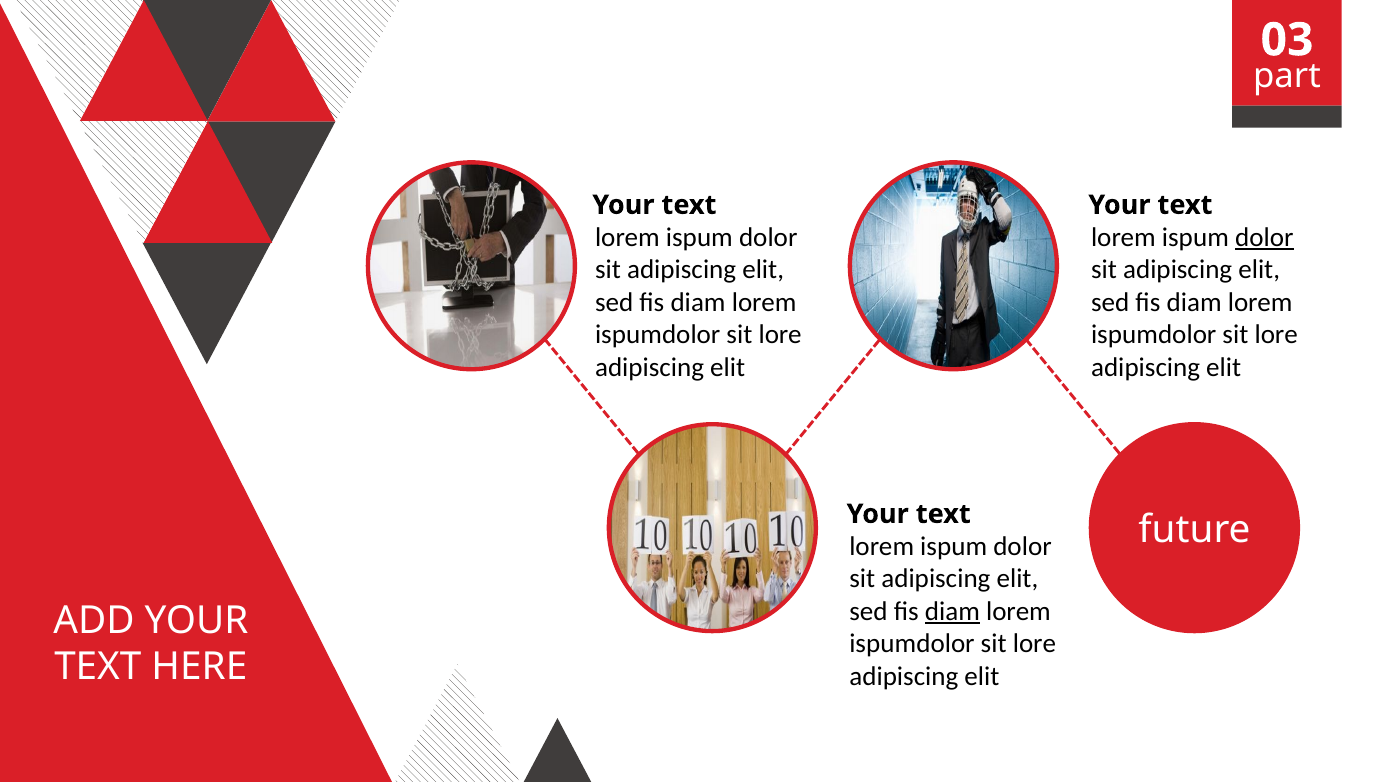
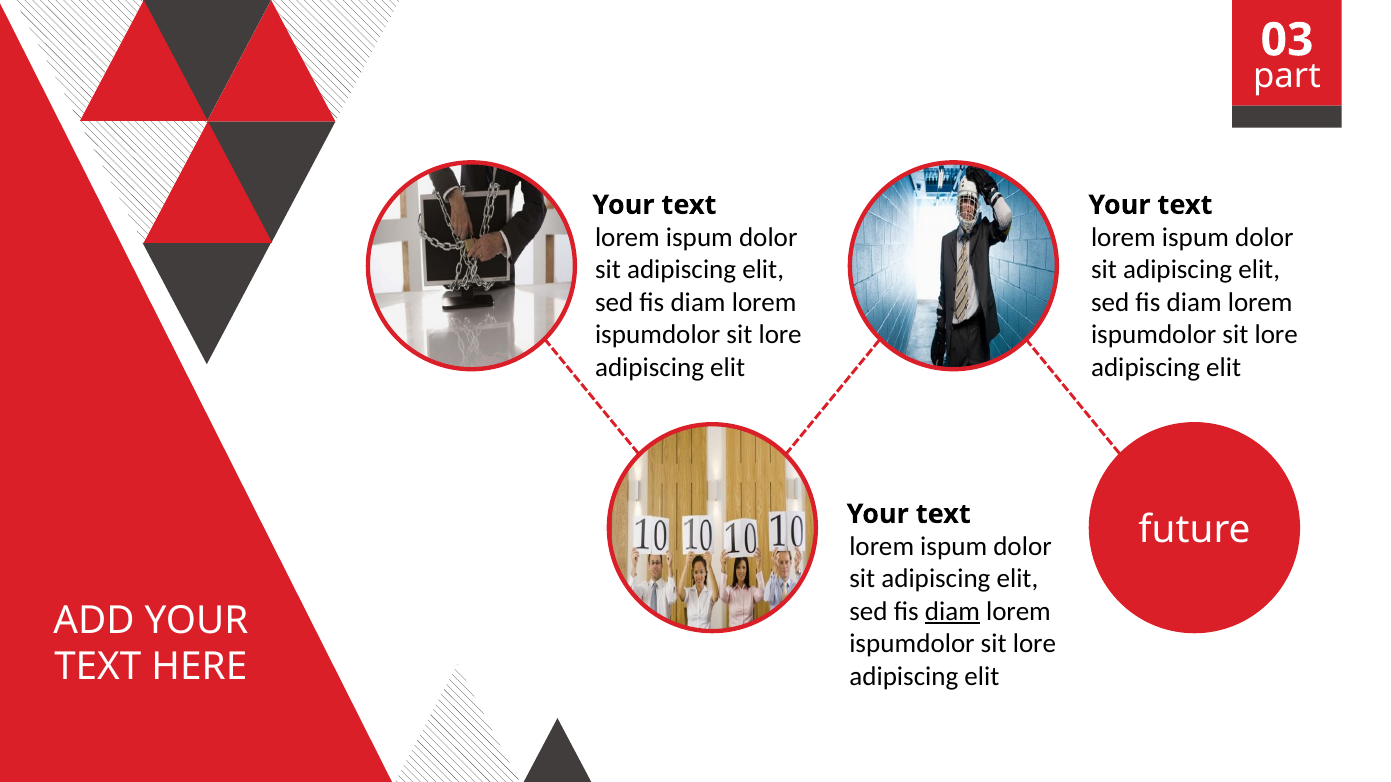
dolor underline: present -> none (1264, 238)
